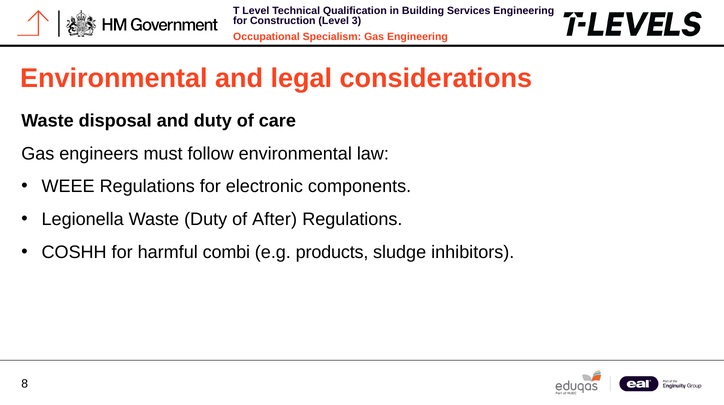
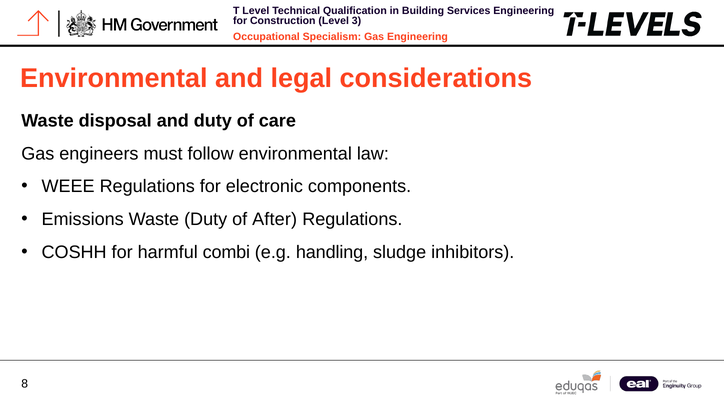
Legionella: Legionella -> Emissions (83, 219)
products: products -> handling (332, 252)
